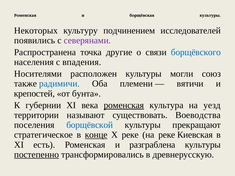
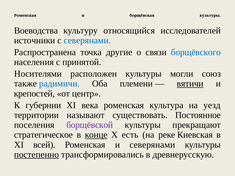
Некоторых: Некоторых -> Воеводства (36, 31)
подчинением: подчинением -> относящийся (129, 31)
появились: появились -> источники (35, 41)
северянами colour: purple -> blue (87, 41)
впадения: впадения -> принятой (82, 62)
вятичи underline: none -> present (190, 84)
бунта: бунта -> центр (87, 94)
роменская underline: present -> none (124, 105)
Воеводства: Воеводства -> Постоянное (198, 115)
борщёвской colour: blue -> purple (90, 125)
X реке: реке -> есть (130, 135)
есть: есть -> всей (44, 145)
и разграблена: разграблена -> северянами (152, 145)
